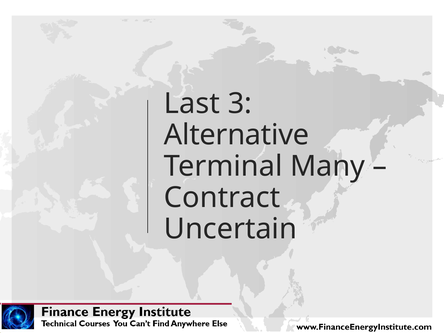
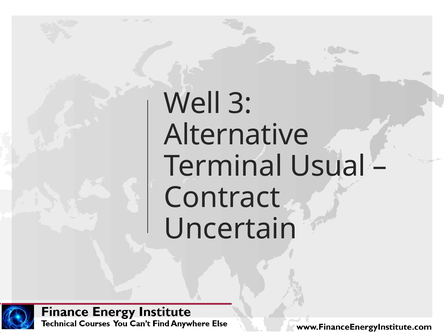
Last: Last -> Well (192, 104)
Many: Many -> Usual (328, 166)
